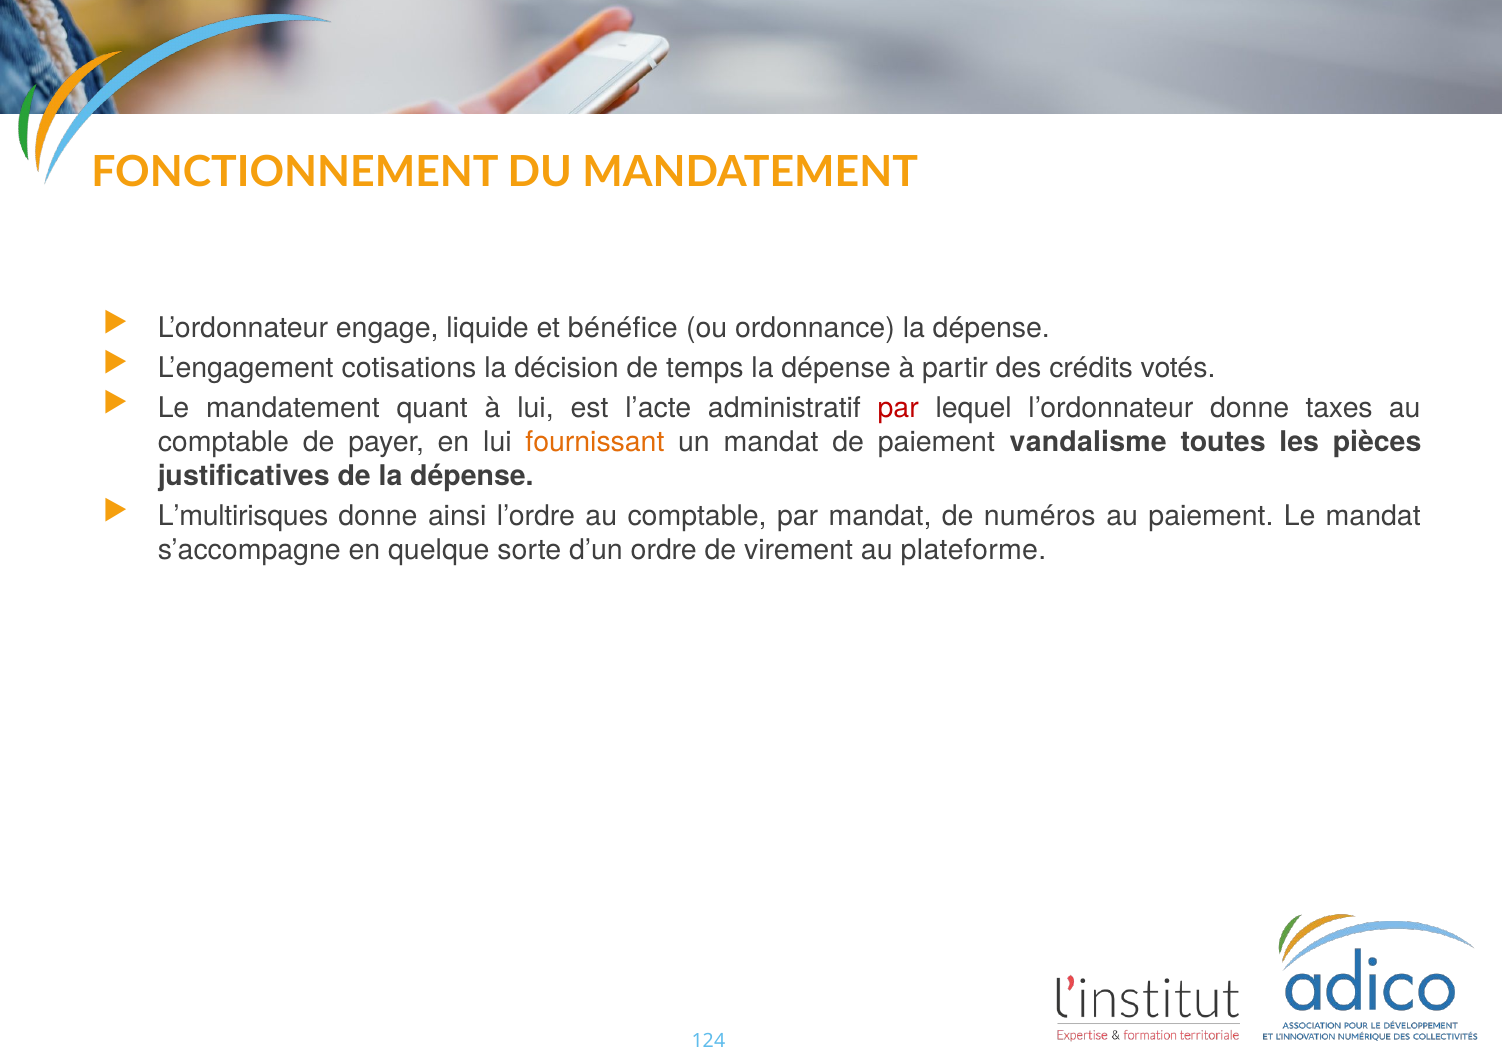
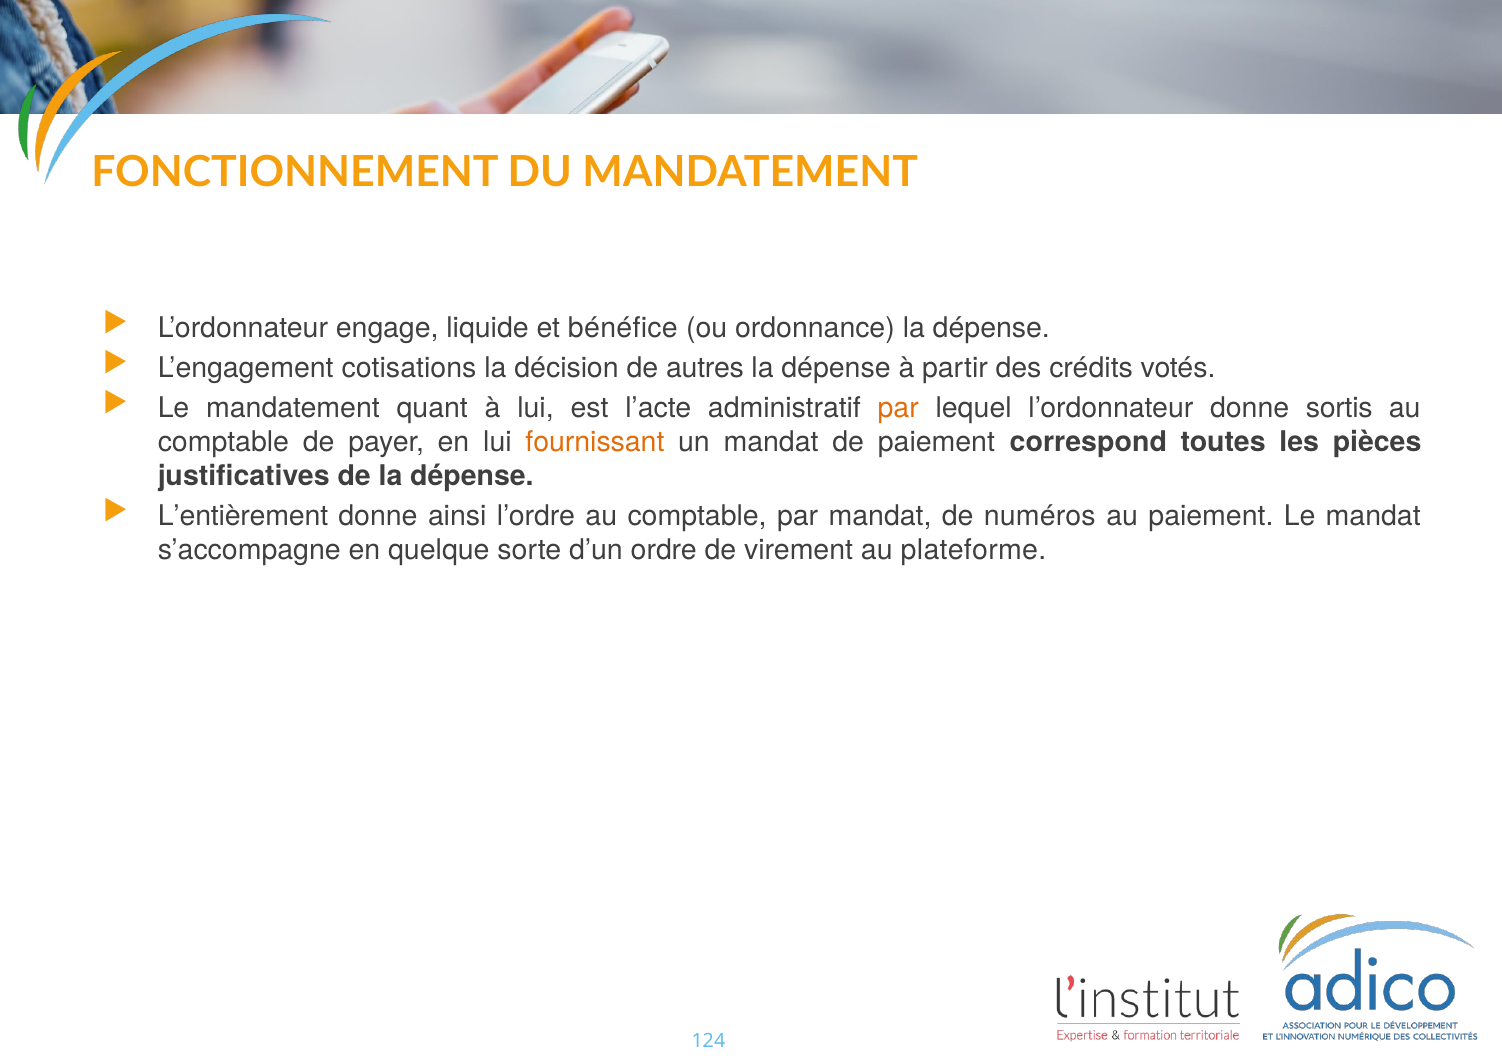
temps: temps -> autres (705, 368)
par colour: red -> orange (898, 408)
taxes: taxes -> sortis (1339, 408)
vandalisme: vandalisme -> correspond (1088, 442)
L’multirisques: L’multirisques -> L’entièrement (243, 516)
